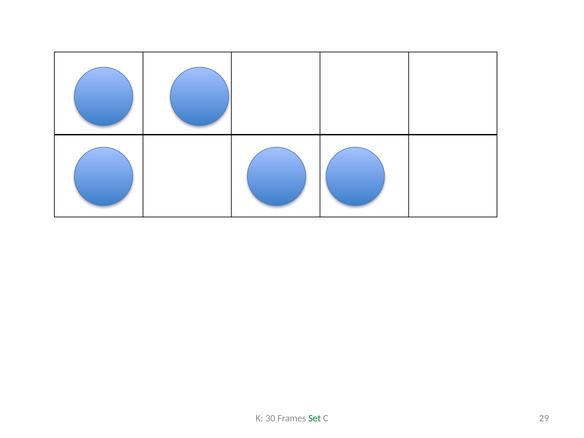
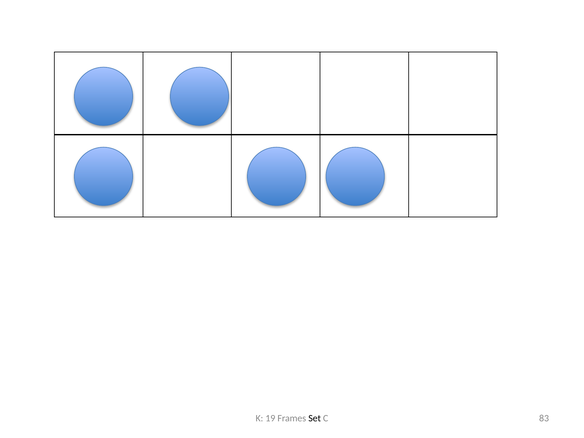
30: 30 -> 19 (270, 418)
Set colour: green -> black (315, 418)
29: 29 -> 83 (544, 418)
